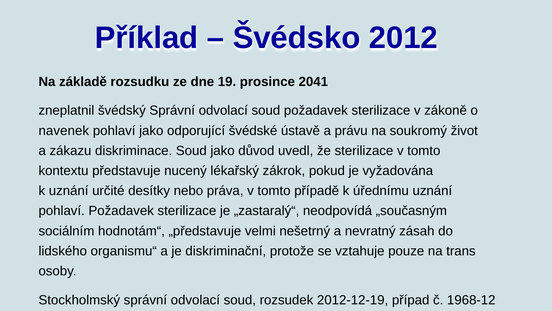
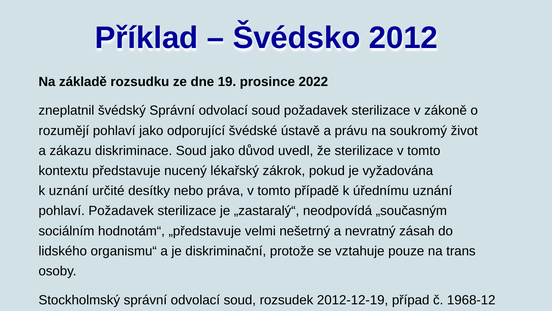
2041: 2041 -> 2022 (313, 82)
navenek: navenek -> rozumějí (64, 130)
